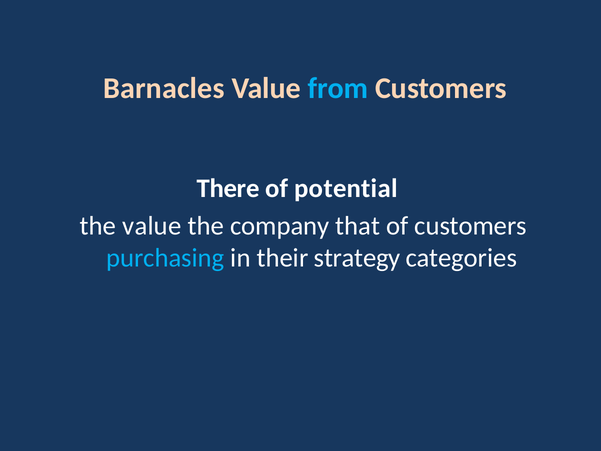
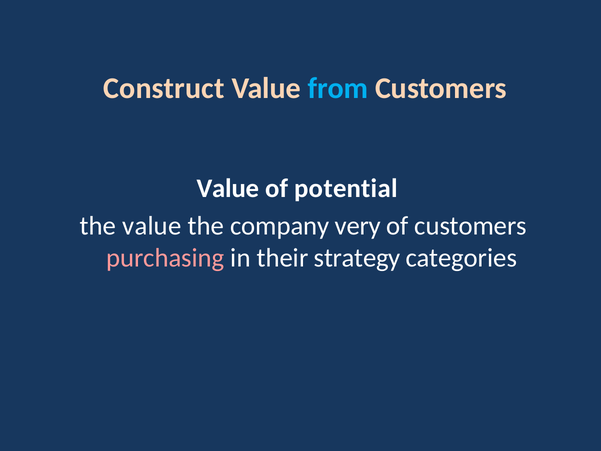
Barnacles: Barnacles -> Construct (164, 88)
There: There -> Value (228, 188)
that: that -> very (358, 226)
purchasing colour: light blue -> pink (165, 258)
